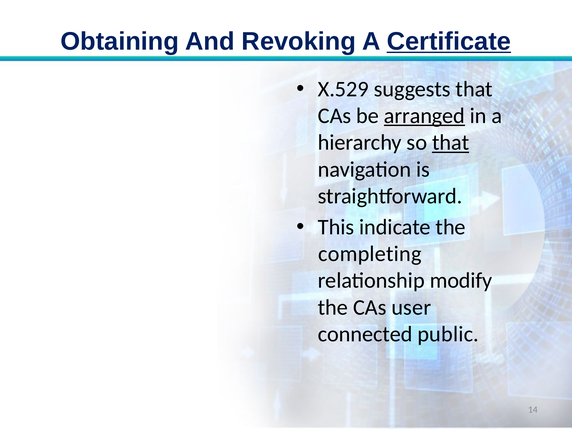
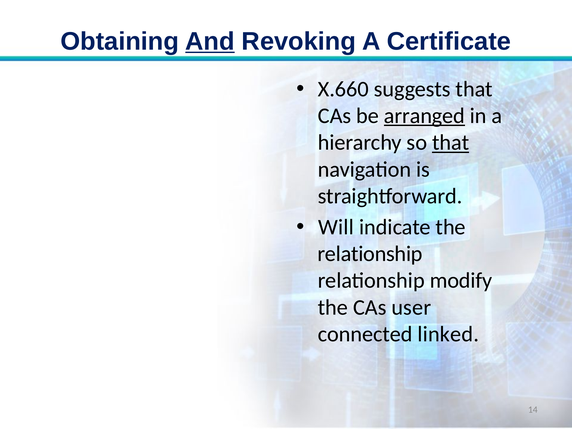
And underline: none -> present (210, 41)
Certificate underline: present -> none (449, 41)
X.529: X.529 -> X.660 (343, 89)
This: This -> Will (336, 227)
completing: completing -> relationship (370, 254)
public: public -> linked (448, 334)
